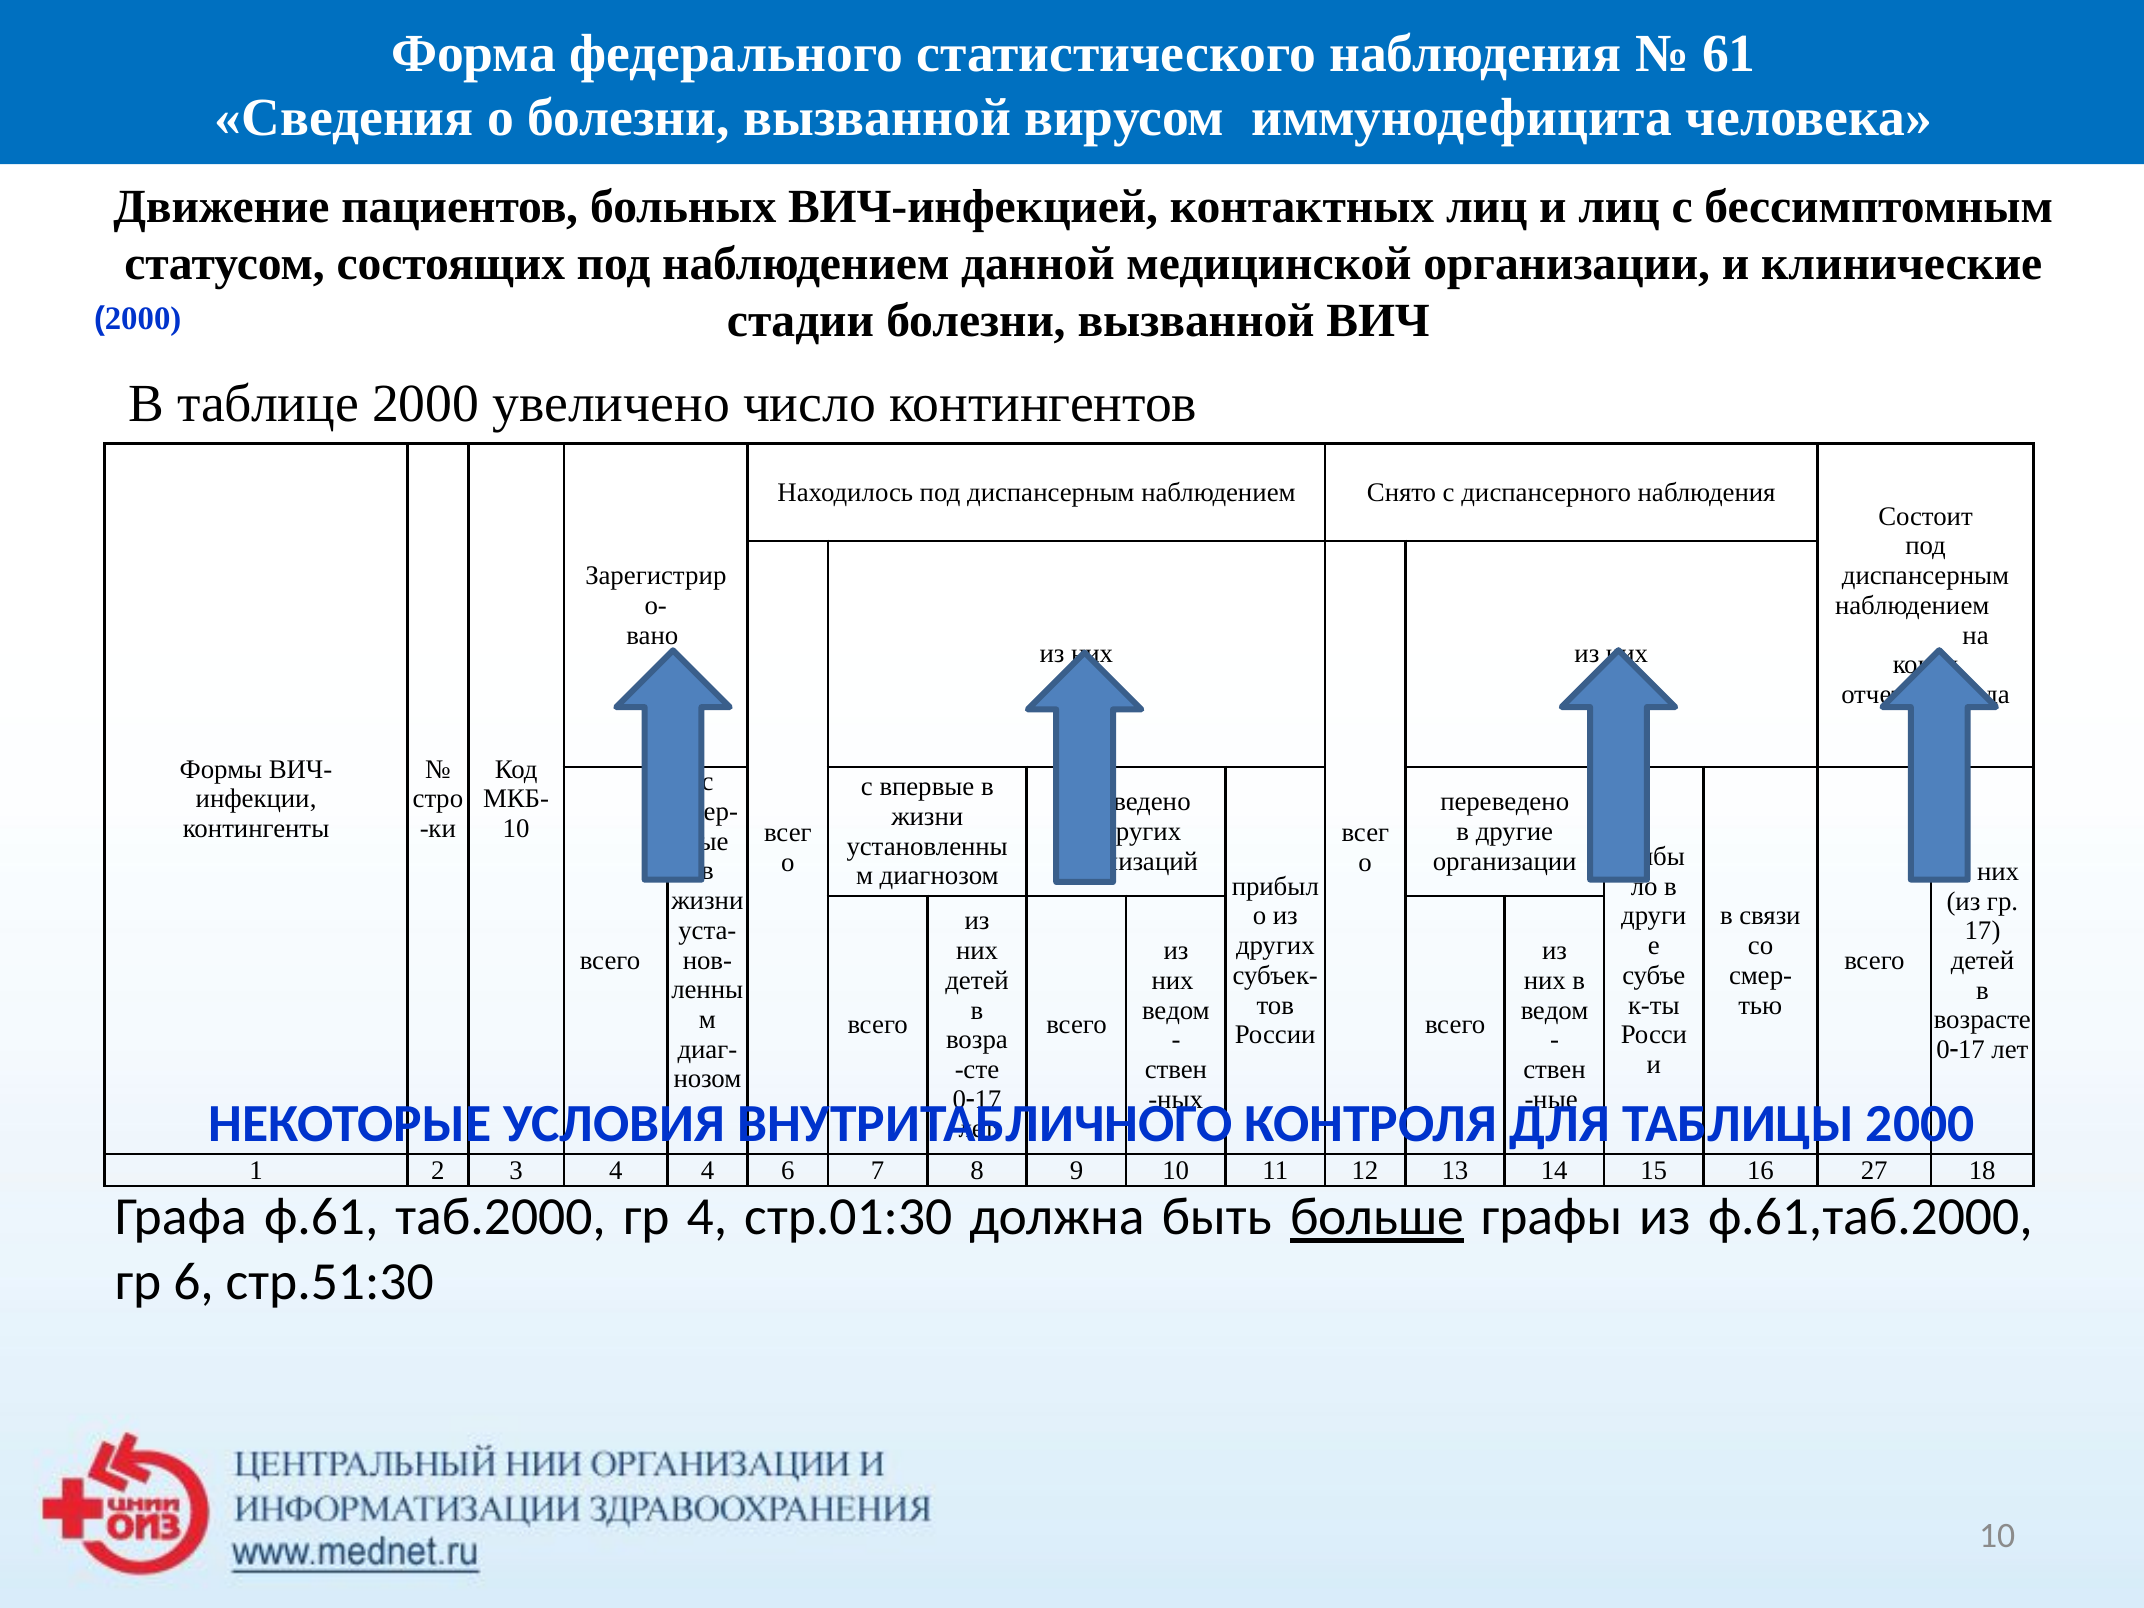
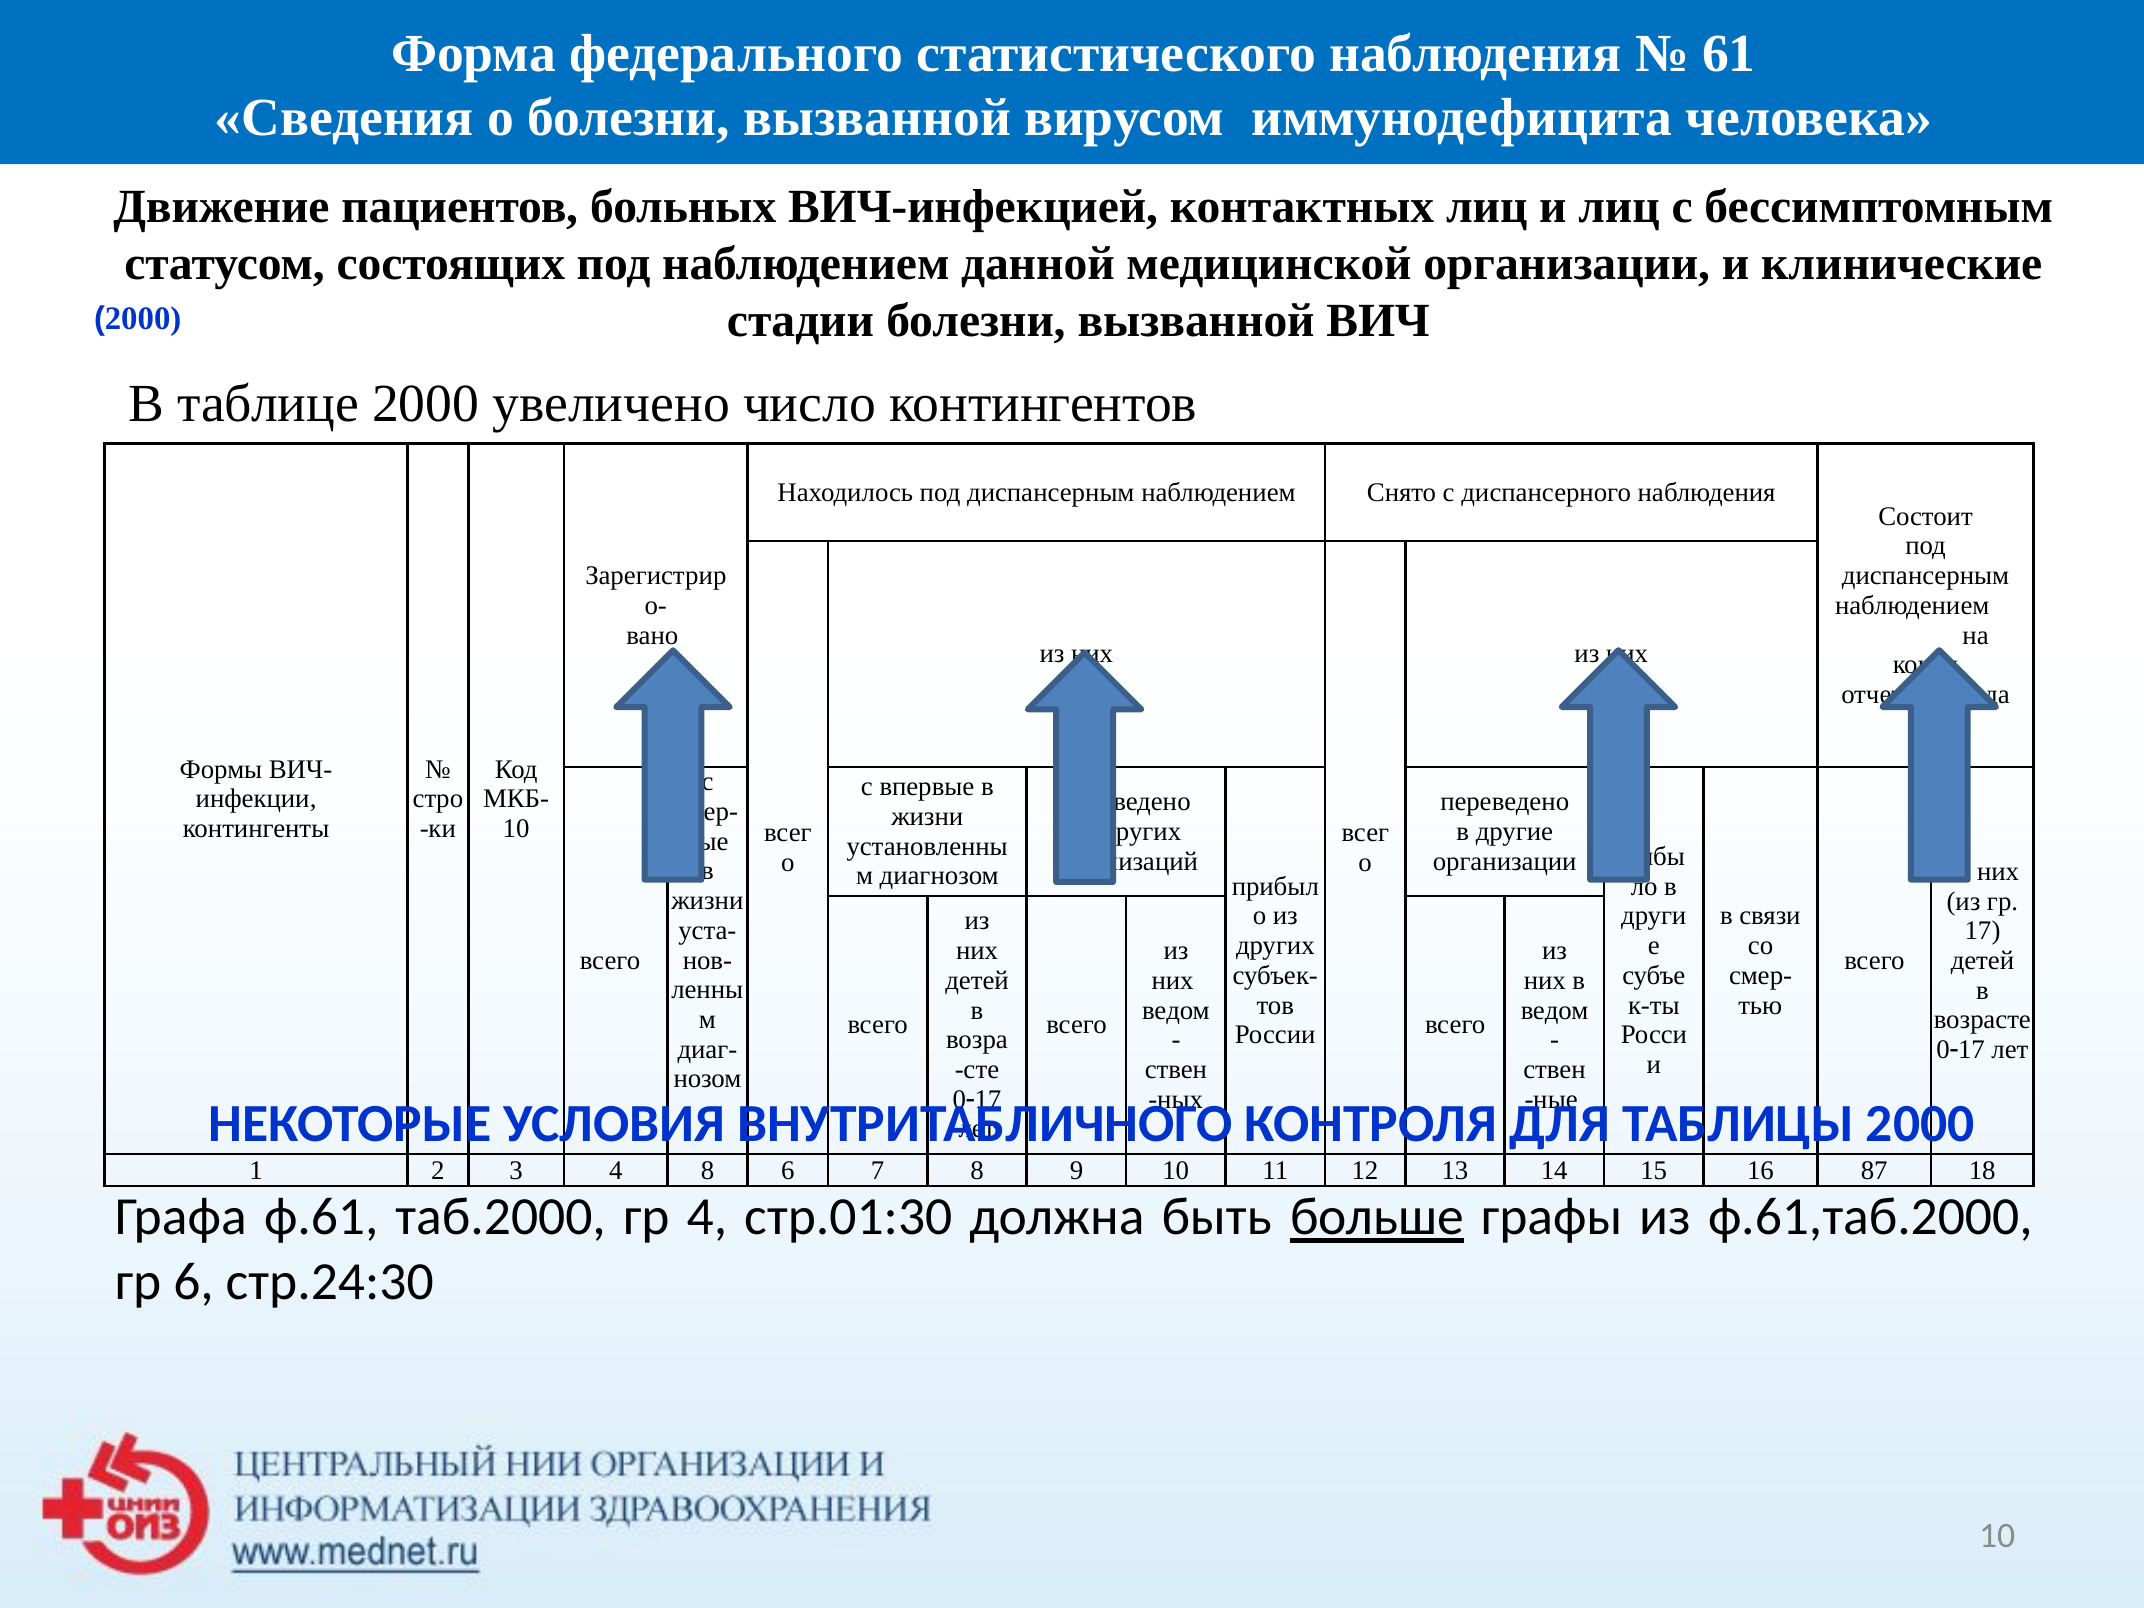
4 4: 4 -> 8 (707, 1170)
27: 27 -> 87 (1874, 1170)
стр.51:30: стр.51:30 -> стр.24:30 (330, 1281)
